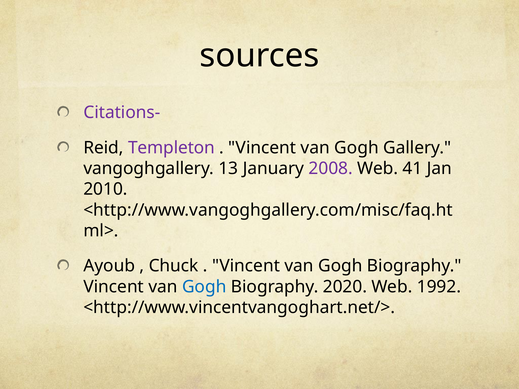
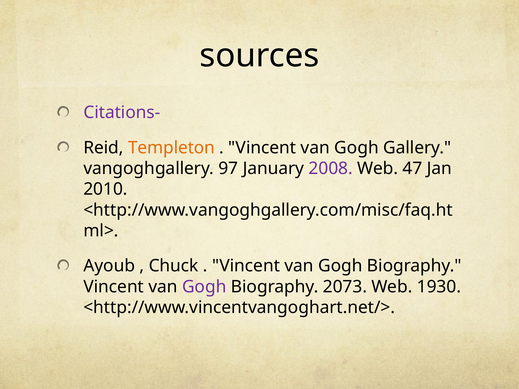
Templeton colour: purple -> orange (171, 148)
13: 13 -> 97 (228, 169)
41: 41 -> 47 (412, 169)
Gogh colour: blue -> purple (204, 287)
2020: 2020 -> 2073 (345, 287)
1992: 1992 -> 1930 (439, 287)
